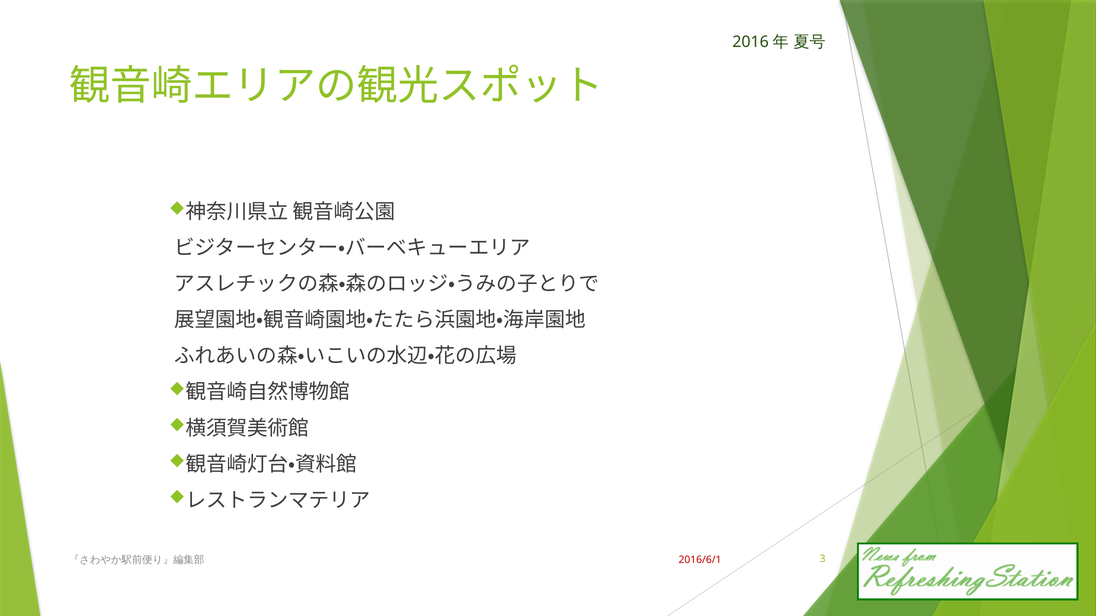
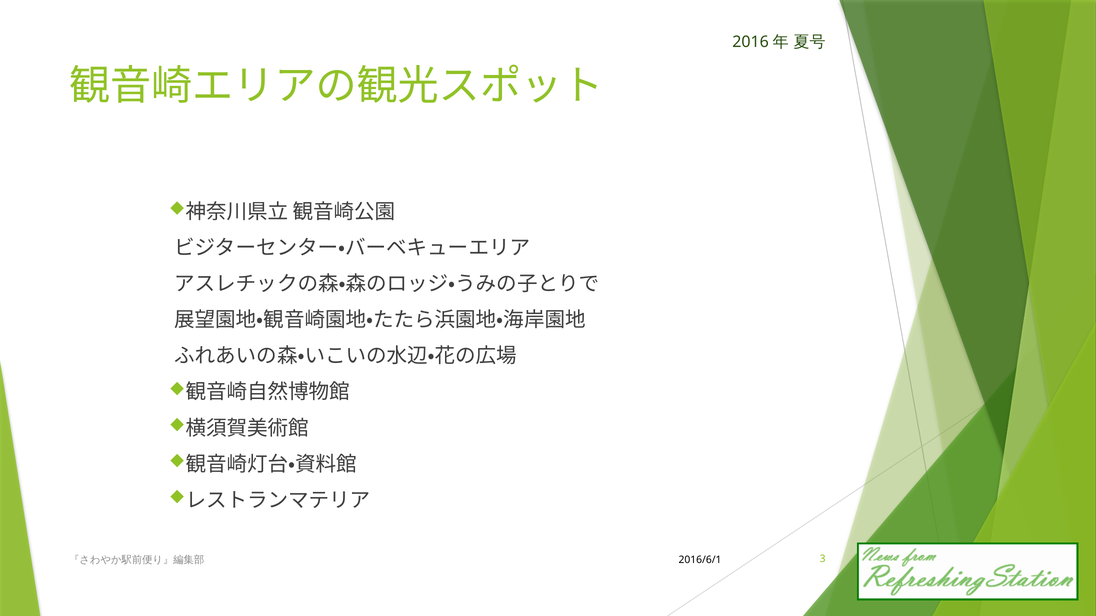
2016/6/1 colour: red -> black (700, 560)
